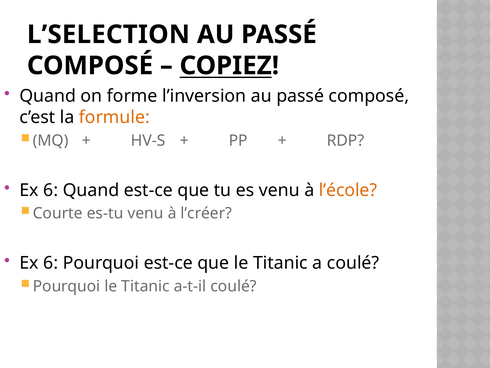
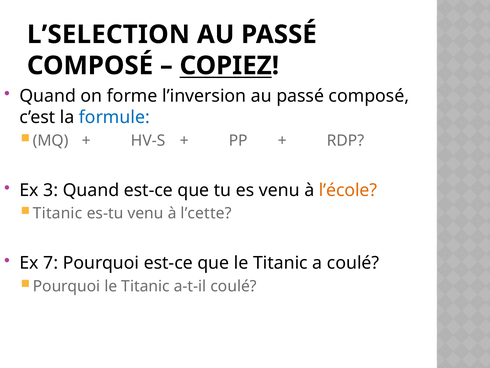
formule colour: orange -> blue (114, 117)
6: 6 -> 3 (51, 190)
Courte: Courte -> Titanic (58, 213)
l’créer: l’créer -> l’cette (206, 213)
6: 6 -> 7 (51, 263)
